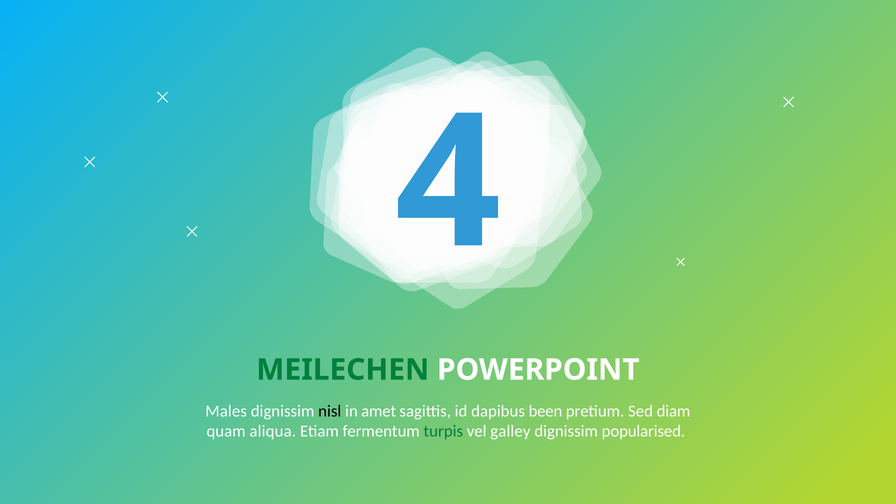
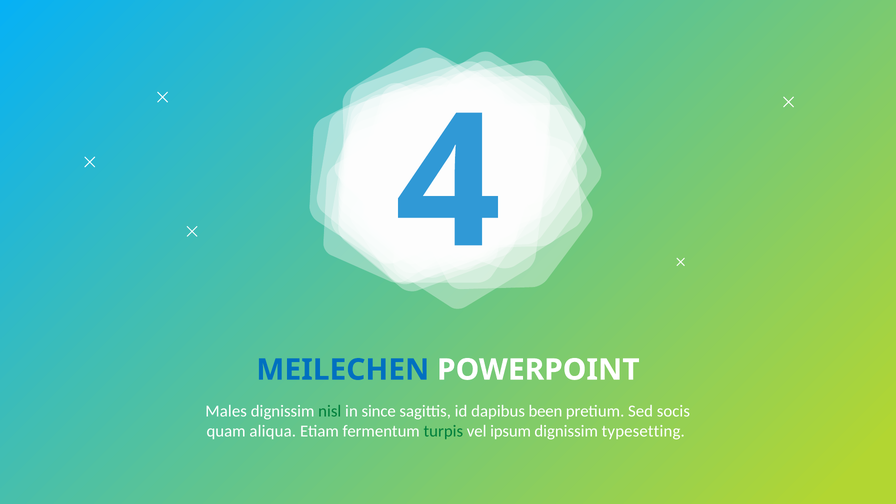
MEILECHEN colour: green -> blue (343, 370)
nisl colour: black -> green (330, 411)
amet: amet -> since (379, 411)
diam: diam -> socis (673, 411)
galley: galley -> ipsum (511, 431)
popularised: popularised -> typesetting (643, 431)
